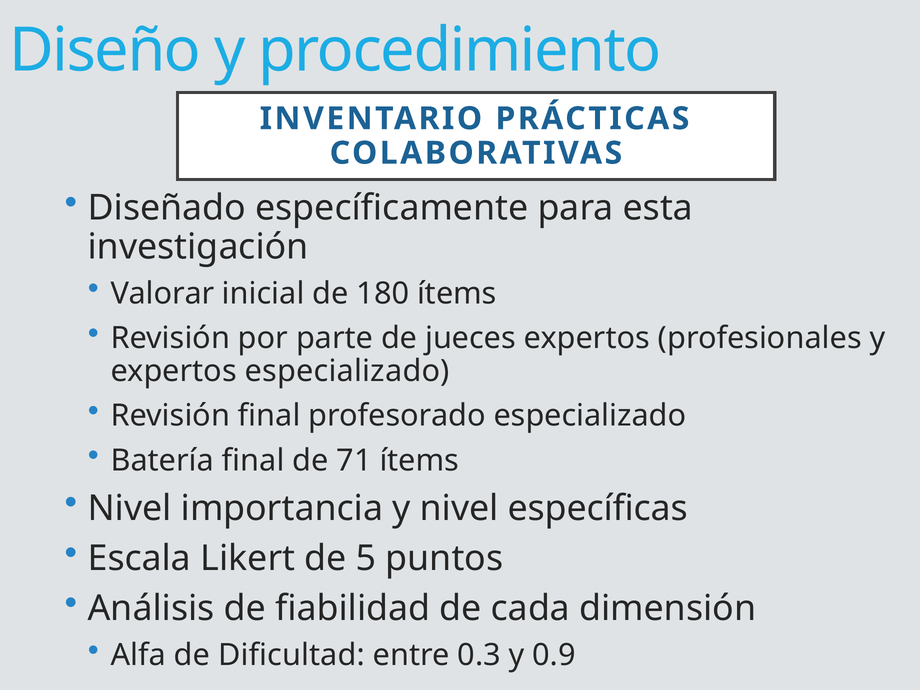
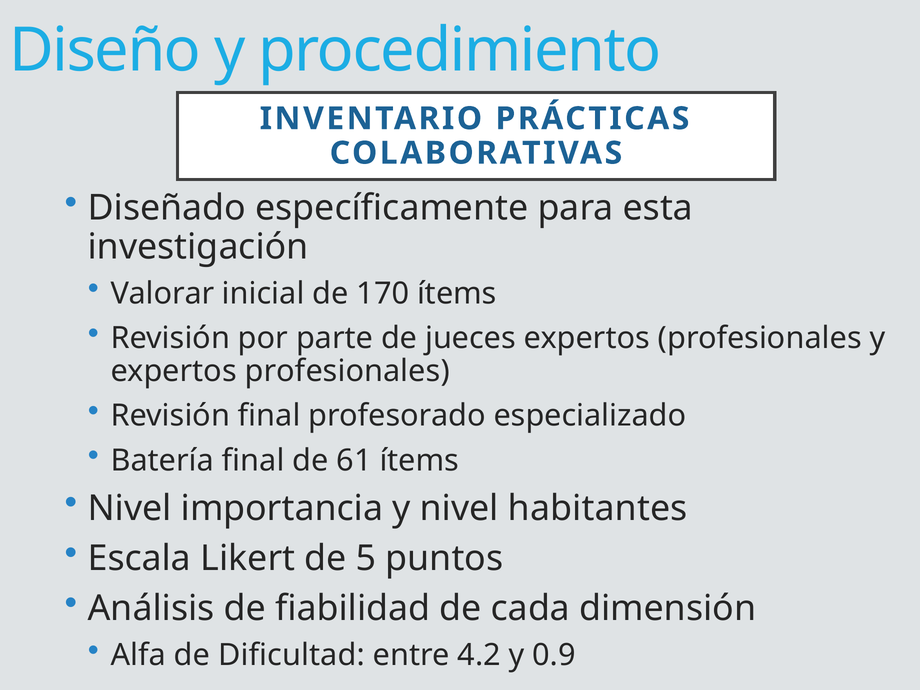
180: 180 -> 170 (383, 294)
especializado: especializado -> profesionales (347, 371)
71: 71 -> 61 (354, 460)
específicas: específicas -> habitantes (598, 508)
0.3: 0.3 -> 4.2 (479, 655)
